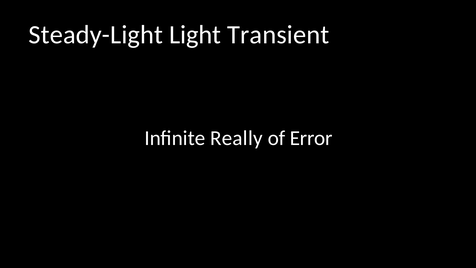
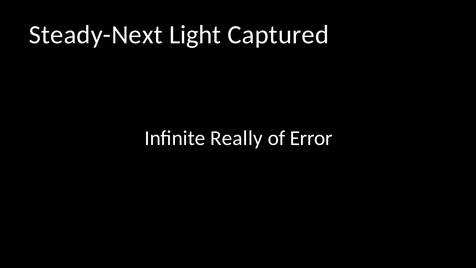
Steady-Light: Steady-Light -> Steady-Next (96, 35)
Transient: Transient -> Captured (278, 35)
